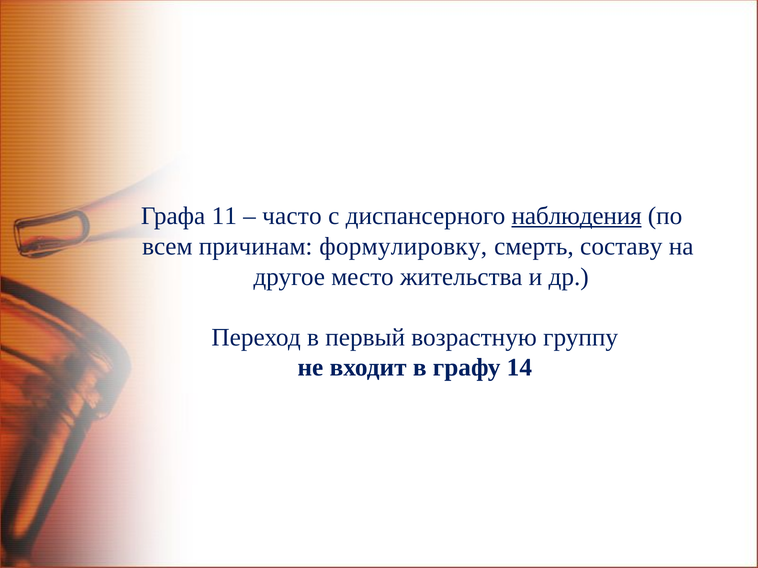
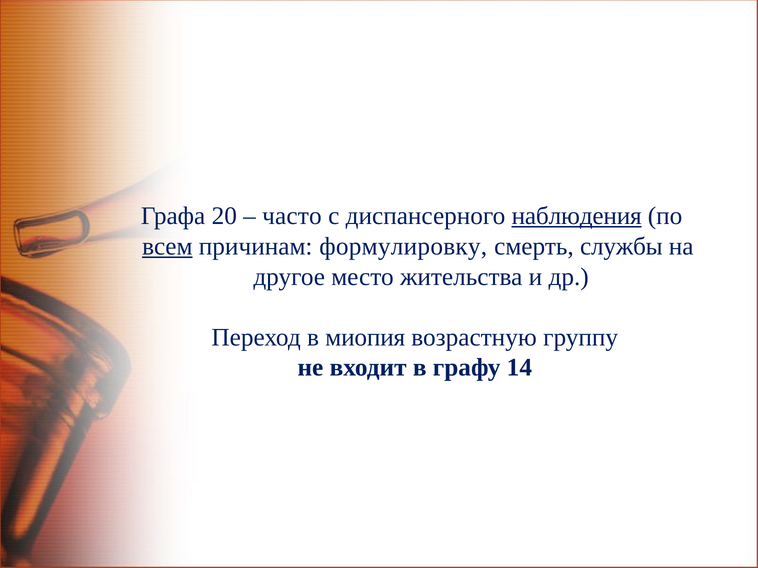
11: 11 -> 20 (224, 216)
всем underline: none -> present (167, 247)
составу: составу -> службы (621, 247)
первый: первый -> миопия (365, 338)
